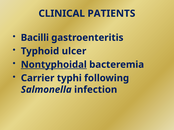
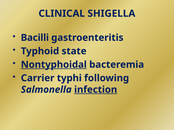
PATIENTS: PATIENTS -> SHIGELLA (111, 14)
ulcer: ulcer -> state (74, 51)
infection underline: none -> present (96, 90)
